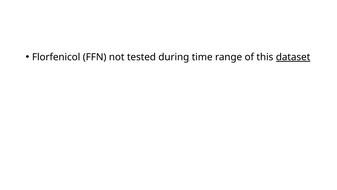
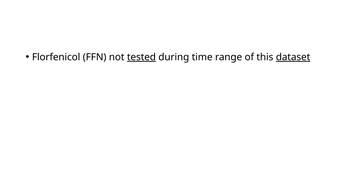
tested underline: none -> present (141, 57)
